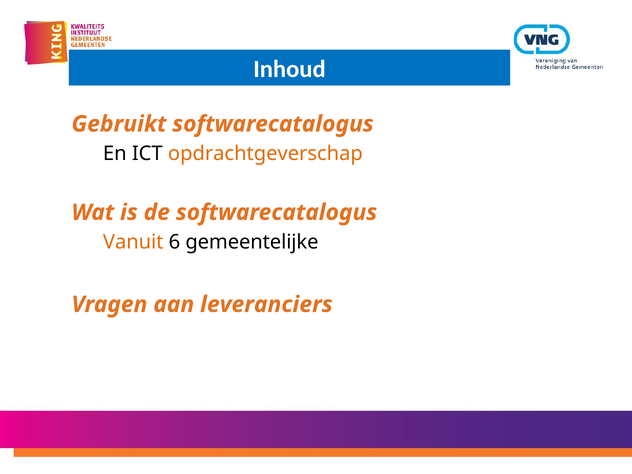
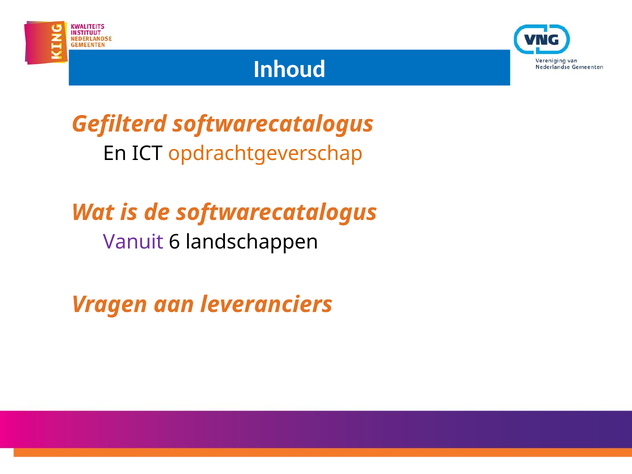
Gebruikt: Gebruikt -> Gefilterd (119, 124)
Vanuit colour: orange -> purple (133, 242)
gemeentelijke: gemeentelijke -> landschappen (252, 242)
